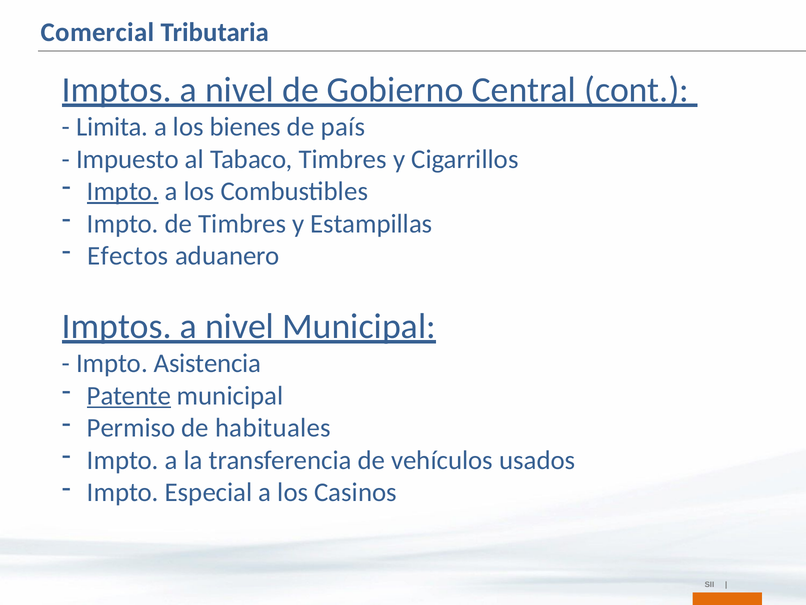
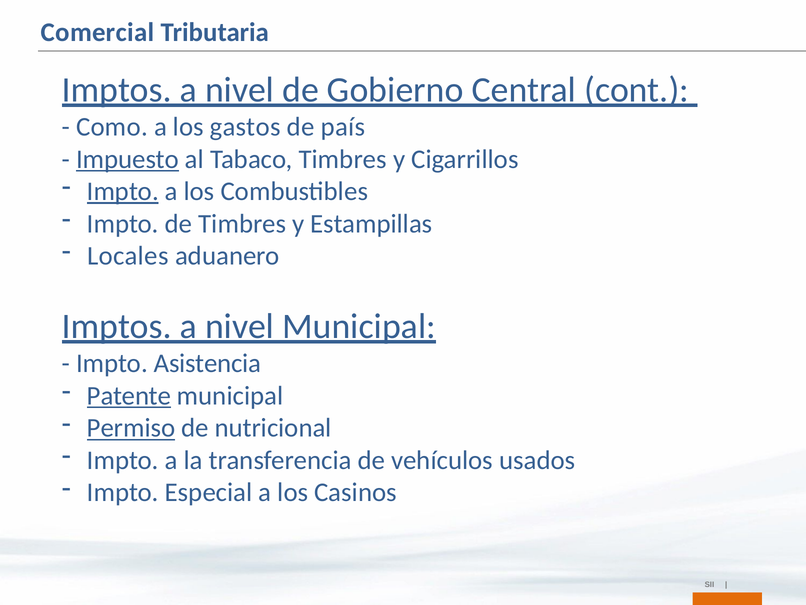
Limita: Limita -> Como (112, 127)
bienes: bienes -> gastos (245, 127)
Impuesto underline: none -> present (128, 159)
Efectos: Efectos -> Locales (128, 256)
Permiso underline: none -> present (131, 428)
habituales: habituales -> nutricional (273, 428)
